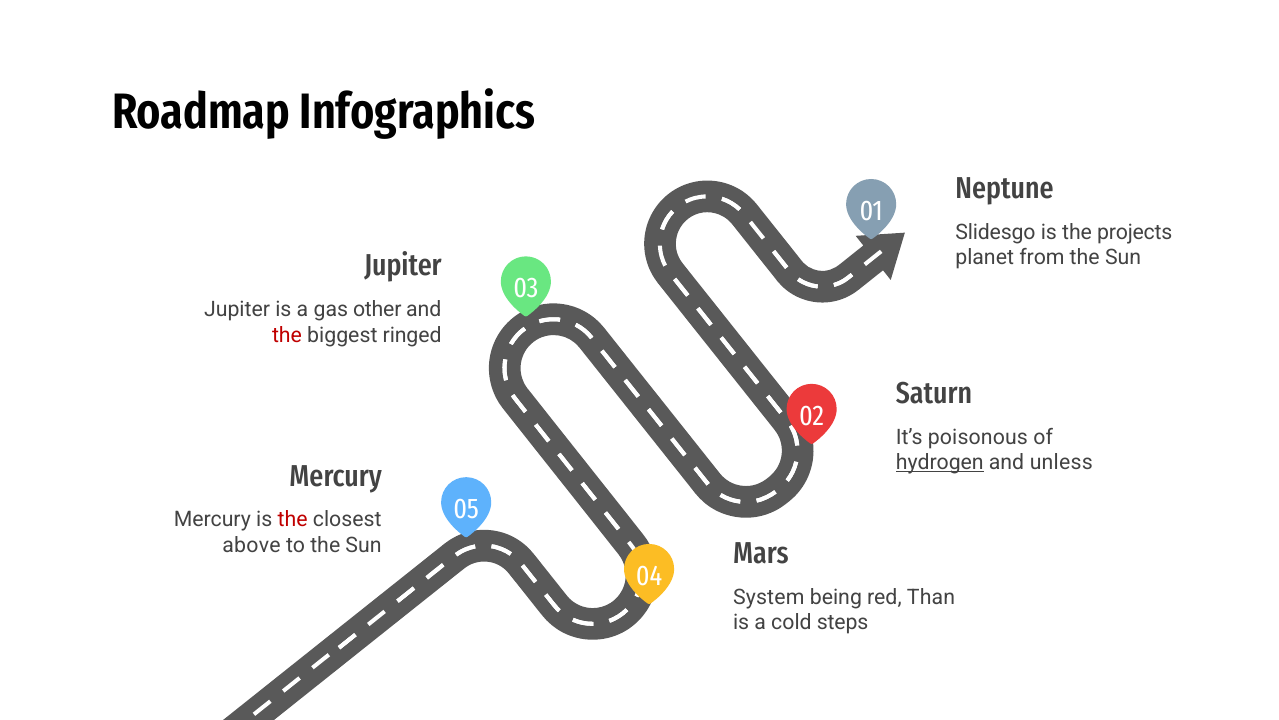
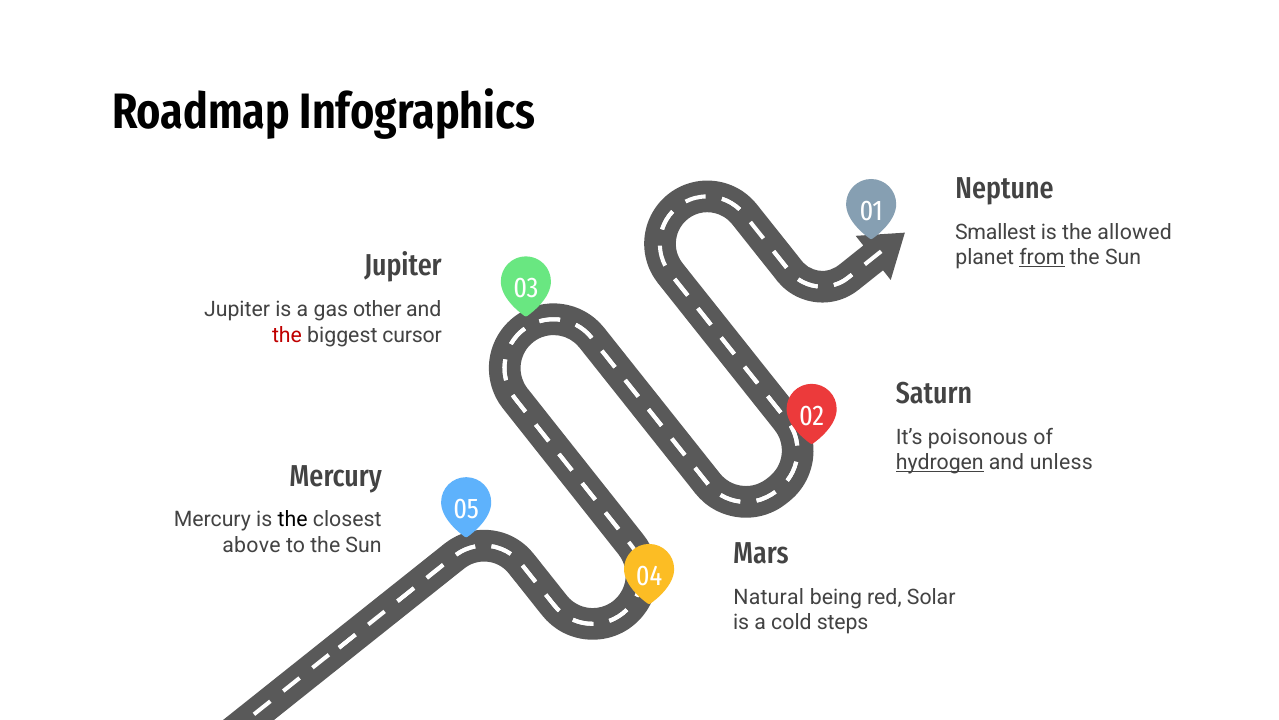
Slidesgo: Slidesgo -> Smallest (996, 232)
projects: projects -> allowed (1135, 232)
from underline: none -> present (1042, 257)
ringed: ringed -> cursor (412, 335)
the colour: red -> black (293, 519)
System: System -> Natural (769, 597)
Than: Than -> Solar (931, 597)
